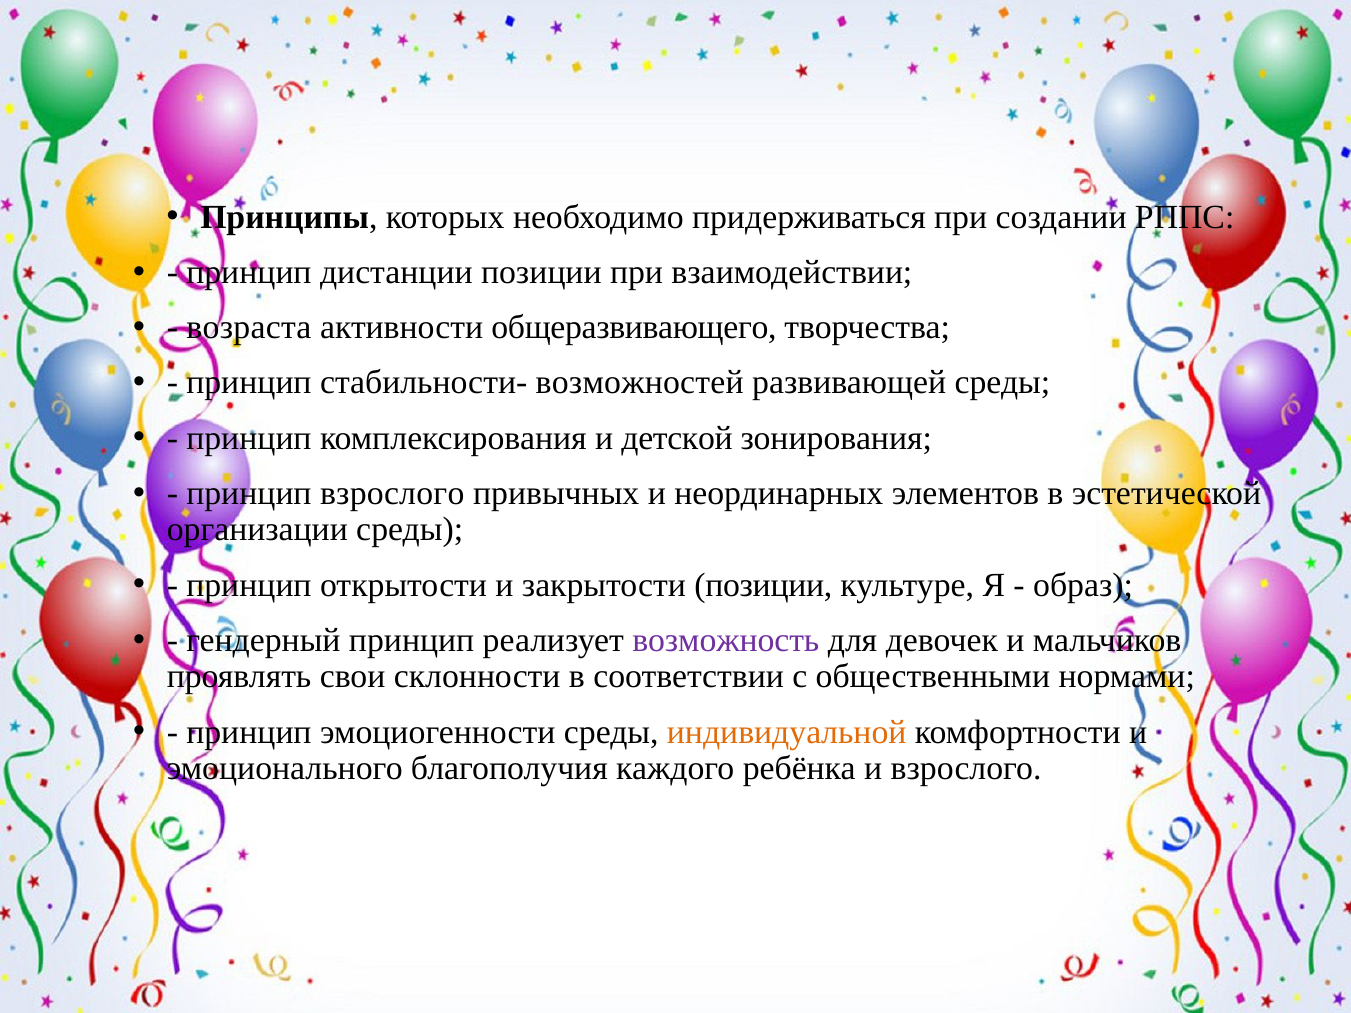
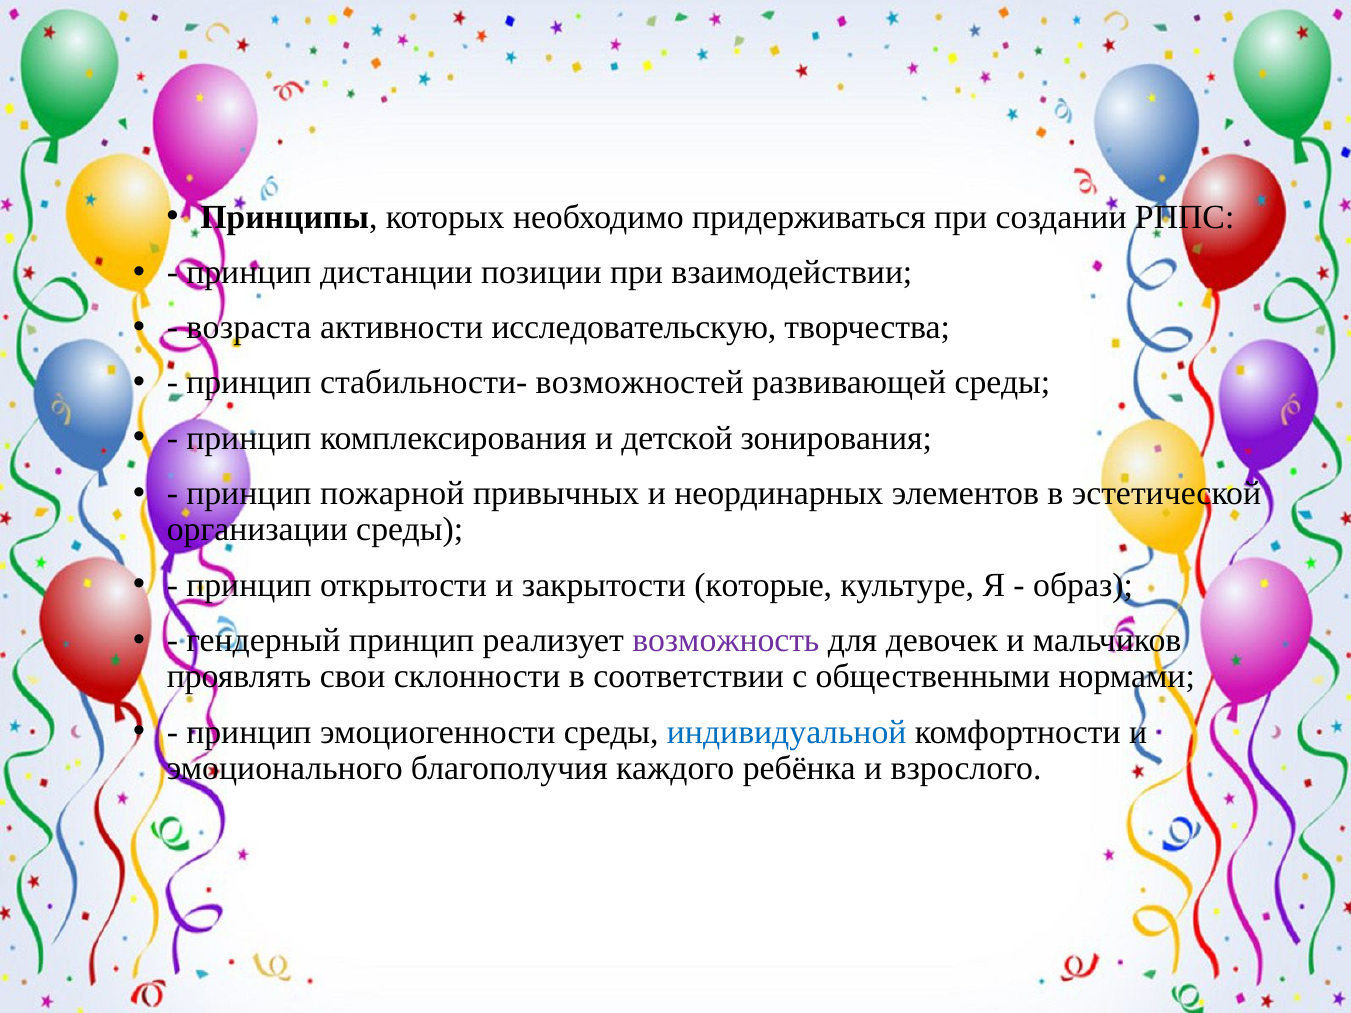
общеразвивающего: общеразвивающего -> исследовательскую (634, 328)
принцип взрослого: взрослого -> пожарной (392, 493)
закрытости позиции: позиции -> которые (763, 585)
индивидуальной colour: orange -> blue (787, 732)
